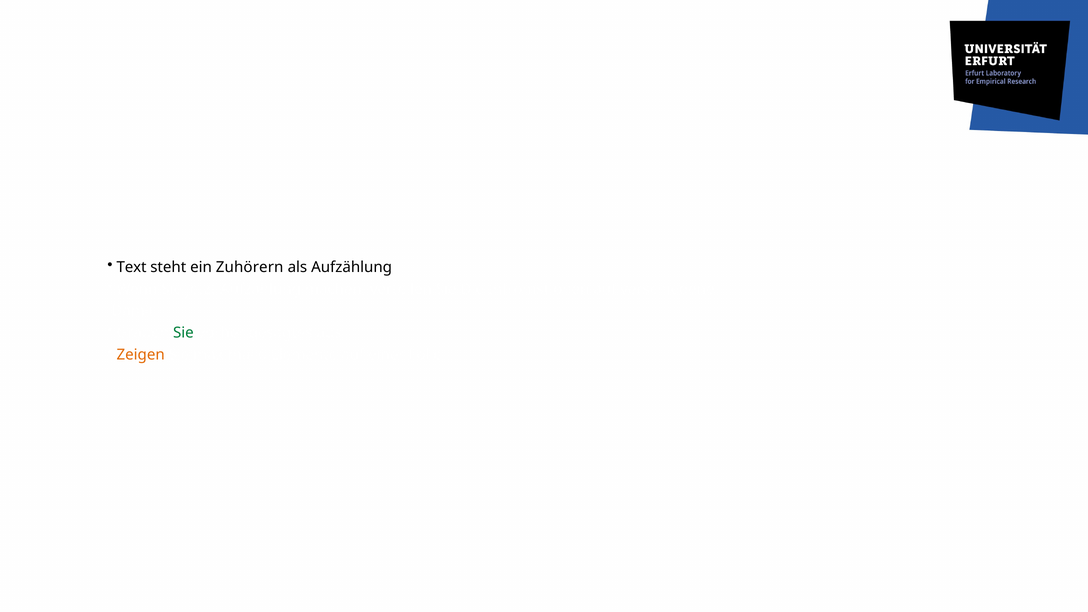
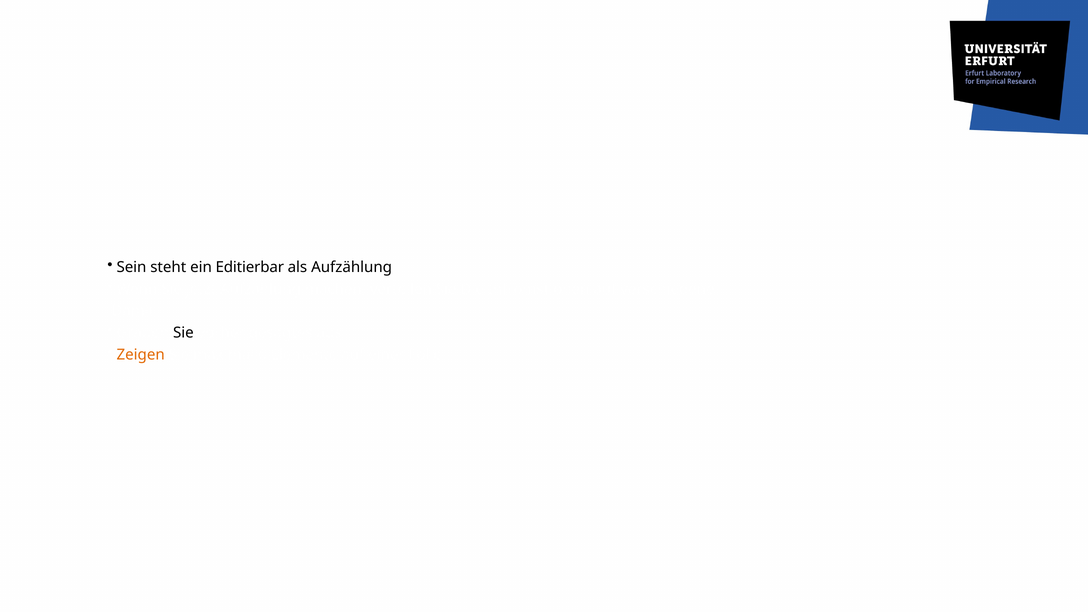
Text: Text -> Sein (131, 267)
Zuhörern: Zuhörern -> Editierbar (250, 267)
Sie colour: green -> black (183, 333)
